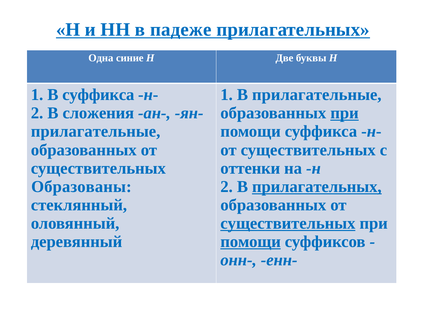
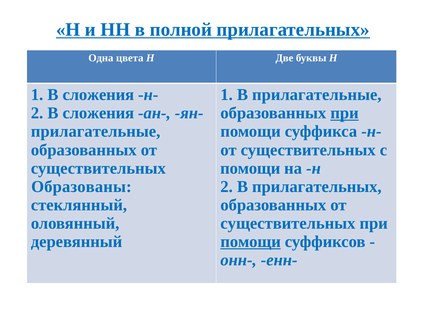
падеже: падеже -> полной (181, 29)
синие: синие -> цвета (130, 58)
1 В суффикса: суффикса -> сложения (98, 95)
оттенки: оттенки -> помощи (250, 168)
прилагательных underline: present -> none (317, 186)
существительных underline: present -> none (288, 223)
